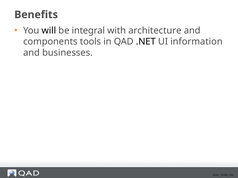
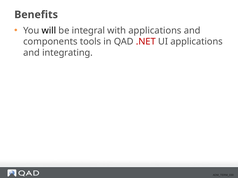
with architecture: architecture -> applications (155, 31)
.NET colour: black -> red (146, 42)
UI information: information -> applications (197, 42)
businesses: businesses -> integrating (67, 53)
